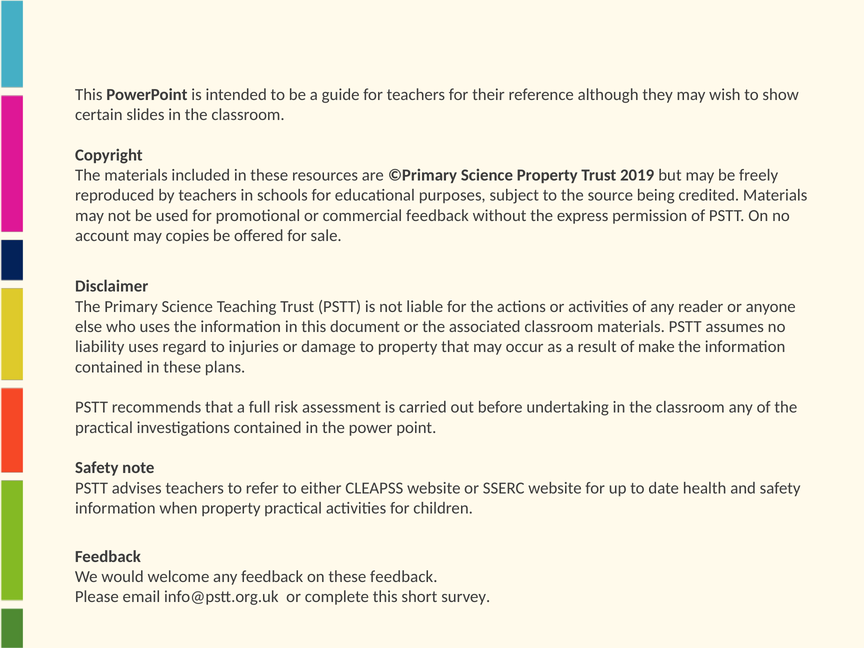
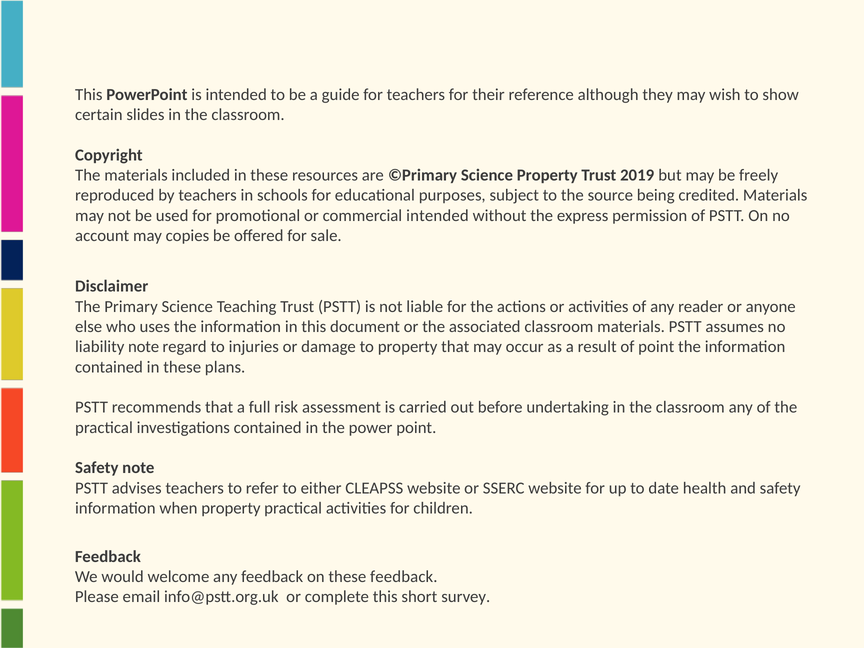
commercial feedback: feedback -> intended (437, 216)
liability uses: uses -> note (144, 347)
of make: make -> point (656, 347)
